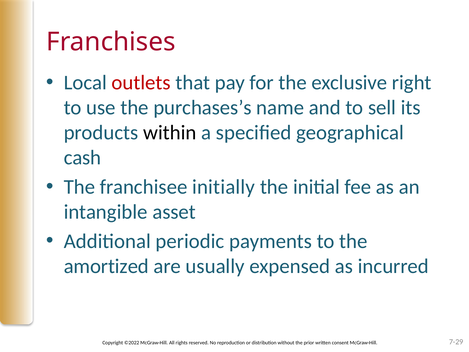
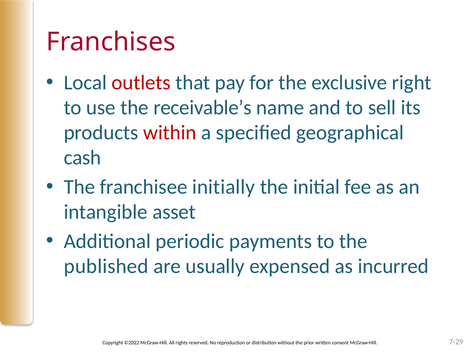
purchases’s: purchases’s -> receivable’s (203, 108)
within colour: black -> red (170, 133)
amortized: amortized -> published (106, 266)
